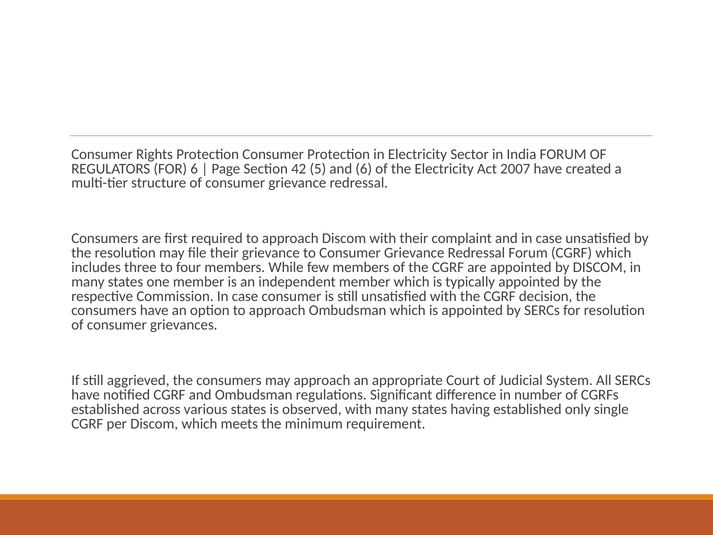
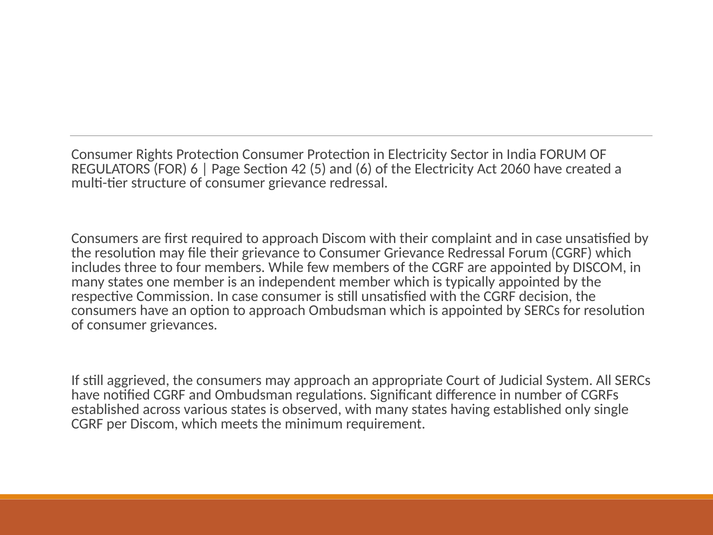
2007: 2007 -> 2060 (515, 169)
